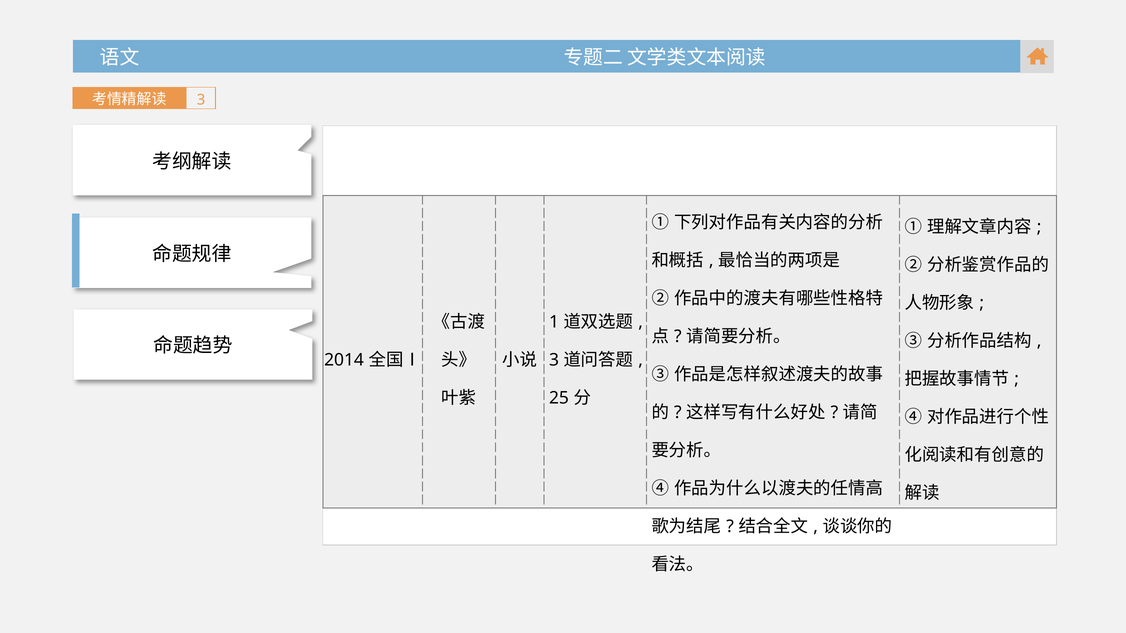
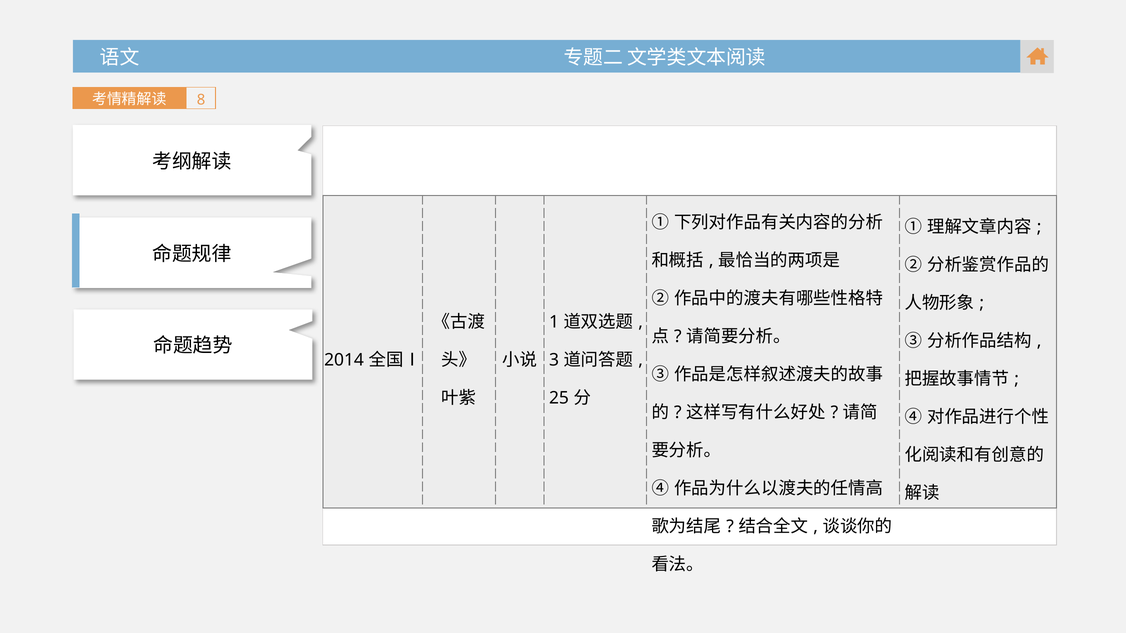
3: 3 -> 8 (201, 100)
